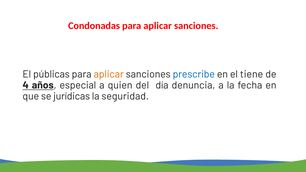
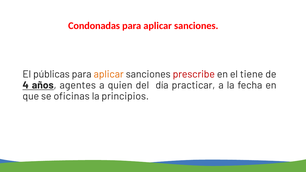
prescribe colour: blue -> red (194, 74)
especial: especial -> agentes (78, 85)
denuncia: denuncia -> practicar (193, 85)
jurídicas: jurídicas -> oficinas (72, 96)
seguridad: seguridad -> principios (125, 96)
